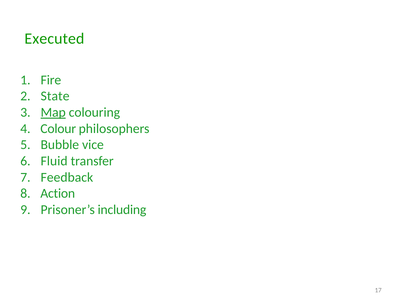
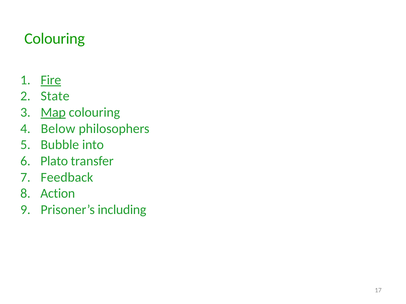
Executed: Executed -> Colouring (55, 39)
Fire underline: none -> present (51, 80)
Colour: Colour -> Below (58, 129)
vice: vice -> into (93, 145)
Fluid: Fluid -> Plato (54, 161)
